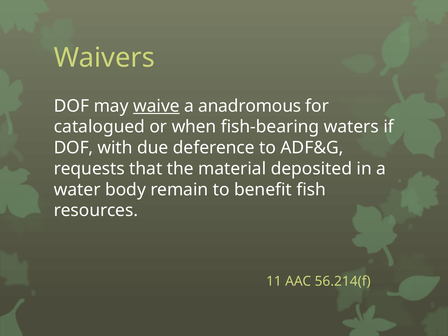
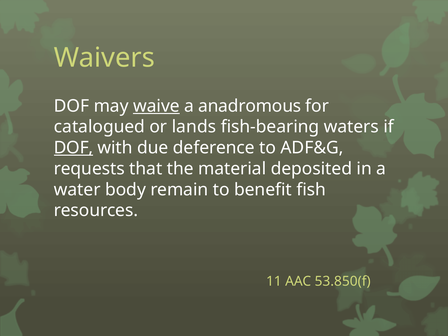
when: when -> lands (194, 127)
DOF underline: none -> present (74, 148)
56.214(f: 56.214(f -> 53.850(f (343, 281)
